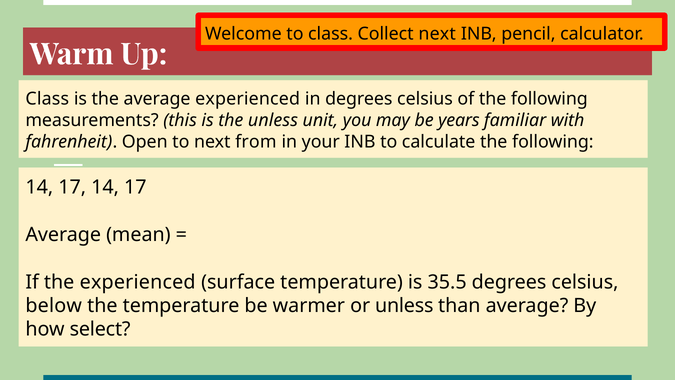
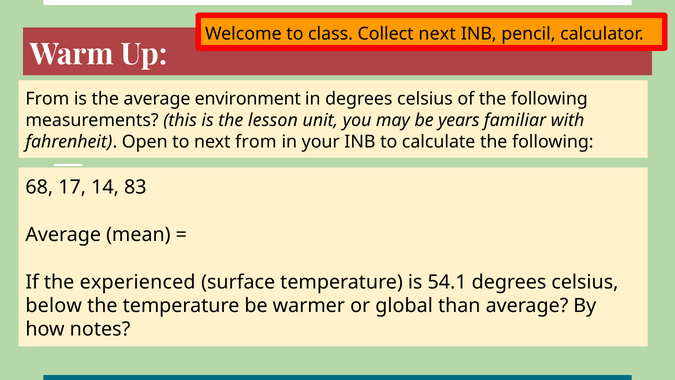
Class: Class -> From (47, 99)
average experienced: experienced -> environment (248, 99)
the unless: unless -> lesson (273, 120)
14: 14 -> 68 (39, 187)
17 14 17: 17 -> 83 (135, 187)
35.5: 35.5 -> 54.1 (447, 282)
or unless: unless -> global (404, 305)
select: select -> notes (100, 329)
